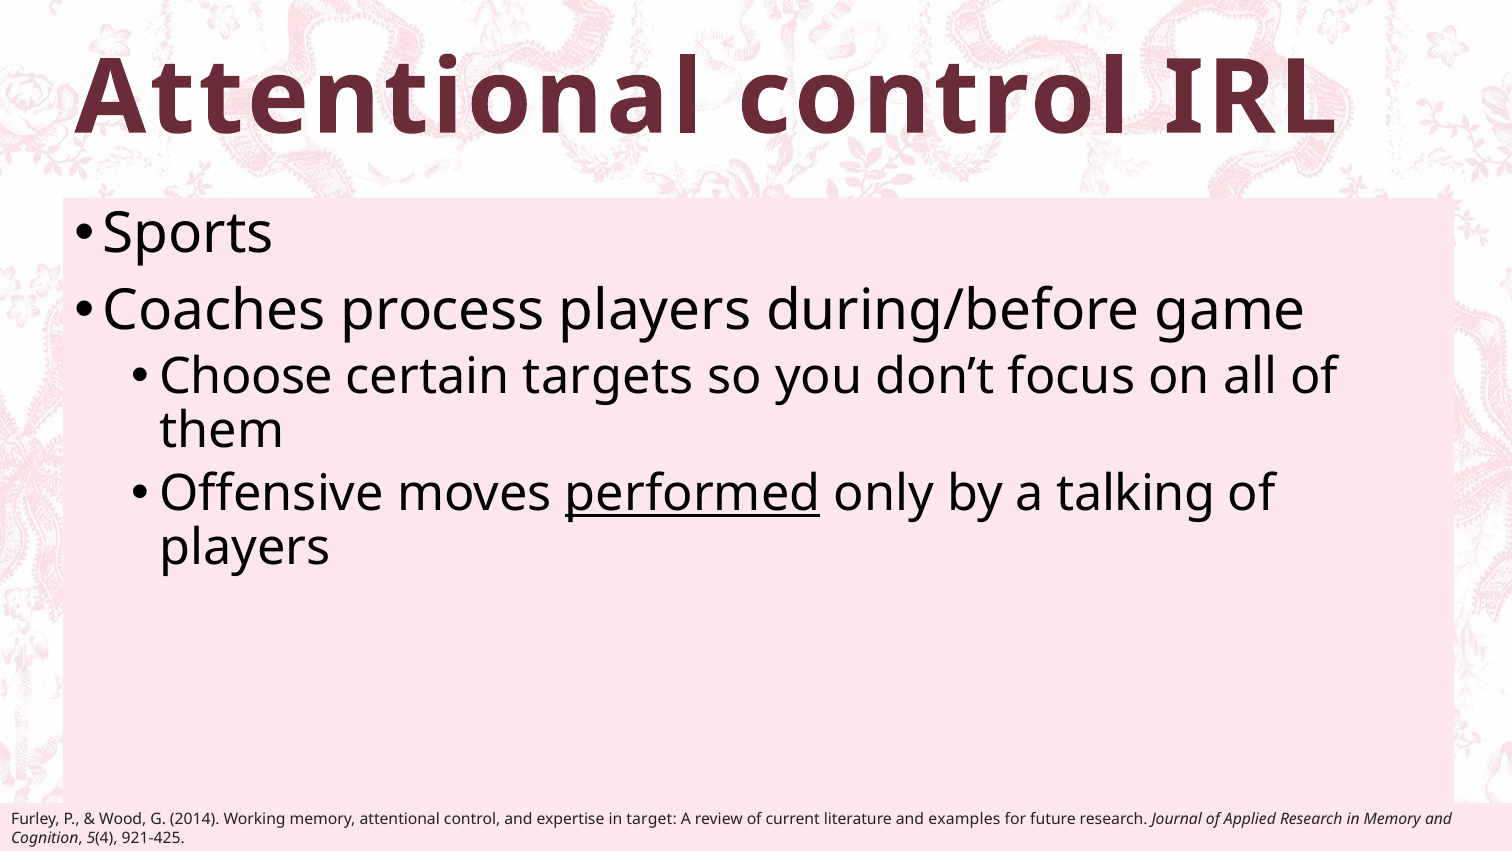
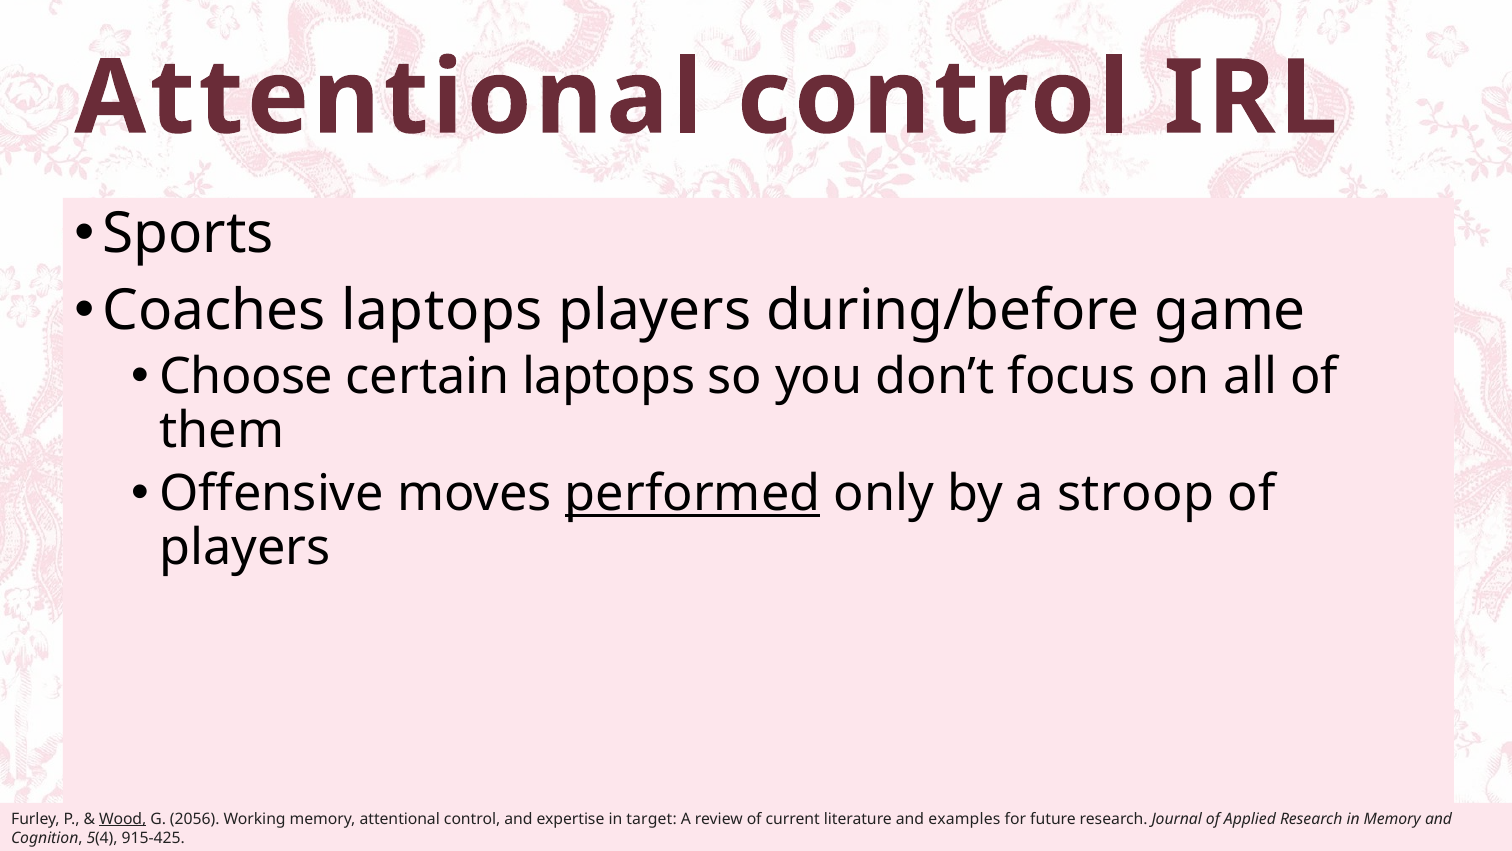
Coaches process: process -> laptops (442, 311)
certain targets: targets -> laptops (609, 377)
talking: talking -> stroop (1136, 493)
Wood underline: none -> present (123, 819)
2014: 2014 -> 2056 (195, 819)
921-425: 921-425 -> 915-425 (153, 838)
